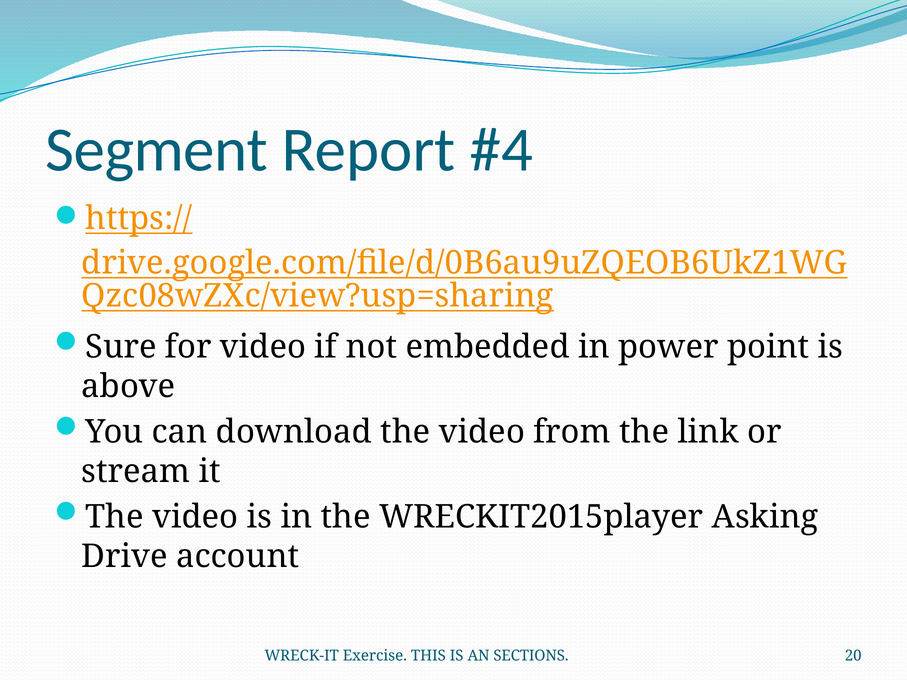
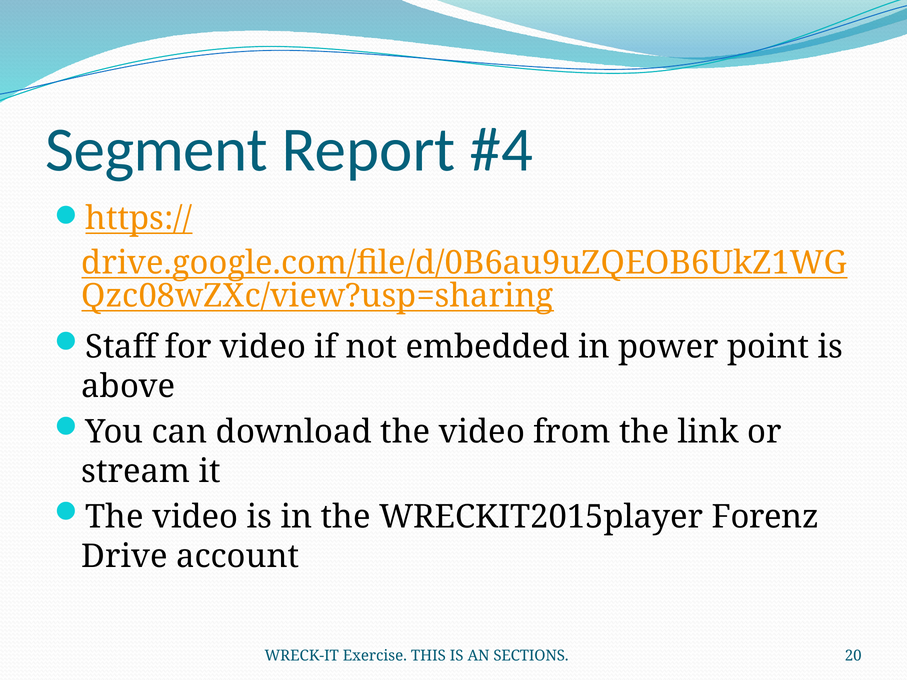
Sure: Sure -> Staff (121, 347)
Asking: Asking -> Forenz (765, 517)
